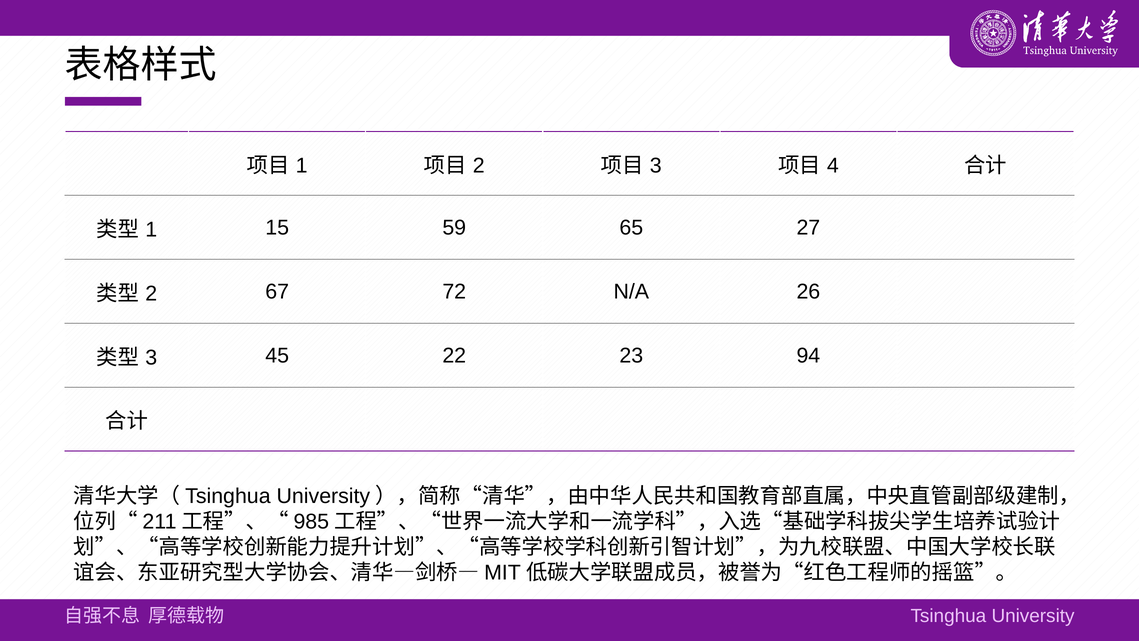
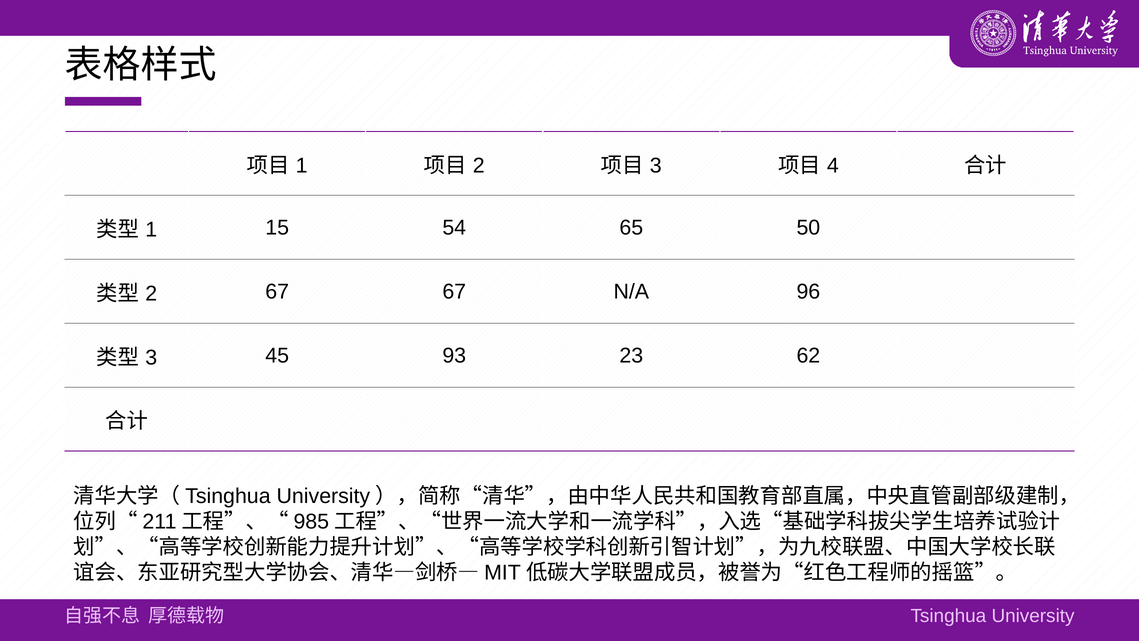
59: 59 -> 54 (454, 228)
27: 27 -> 50 (808, 228)
67 72: 72 -> 67 (454, 292)
26: 26 -> 96 (808, 292)
22: 22 -> 93 (454, 355)
94: 94 -> 62 (808, 355)
